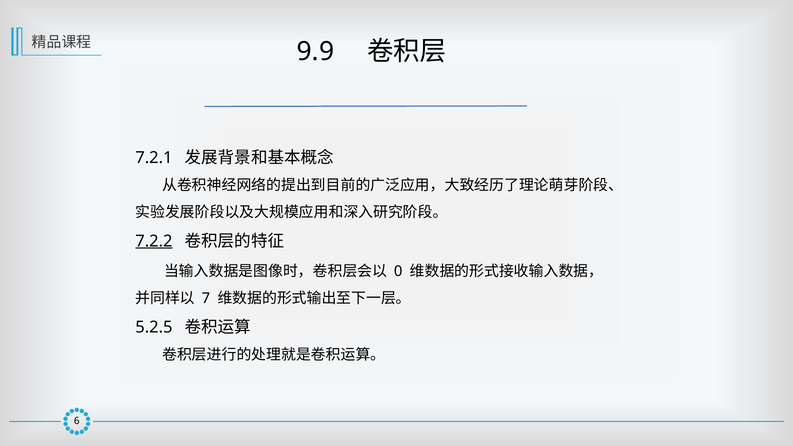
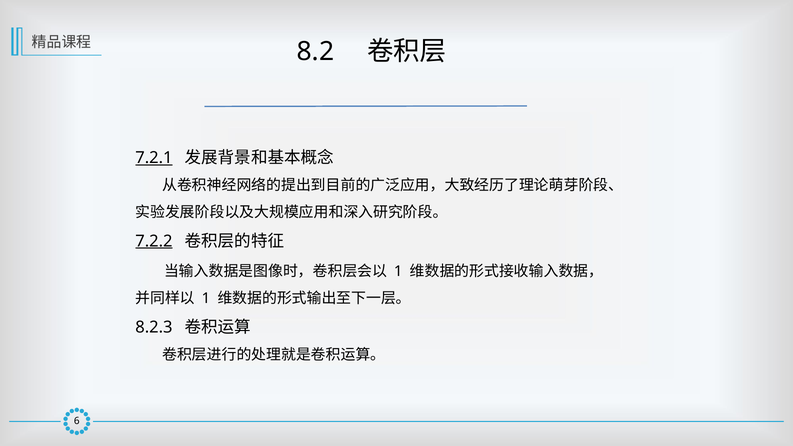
9.9: 9.9 -> 8.2 (316, 52)
7.2.1 underline: none -> present (154, 158)
0: 0 -> 1 (398, 271)
7: 7 -> 1 (206, 299)
5.2.5: 5.2.5 -> 8.2.3 (154, 327)
